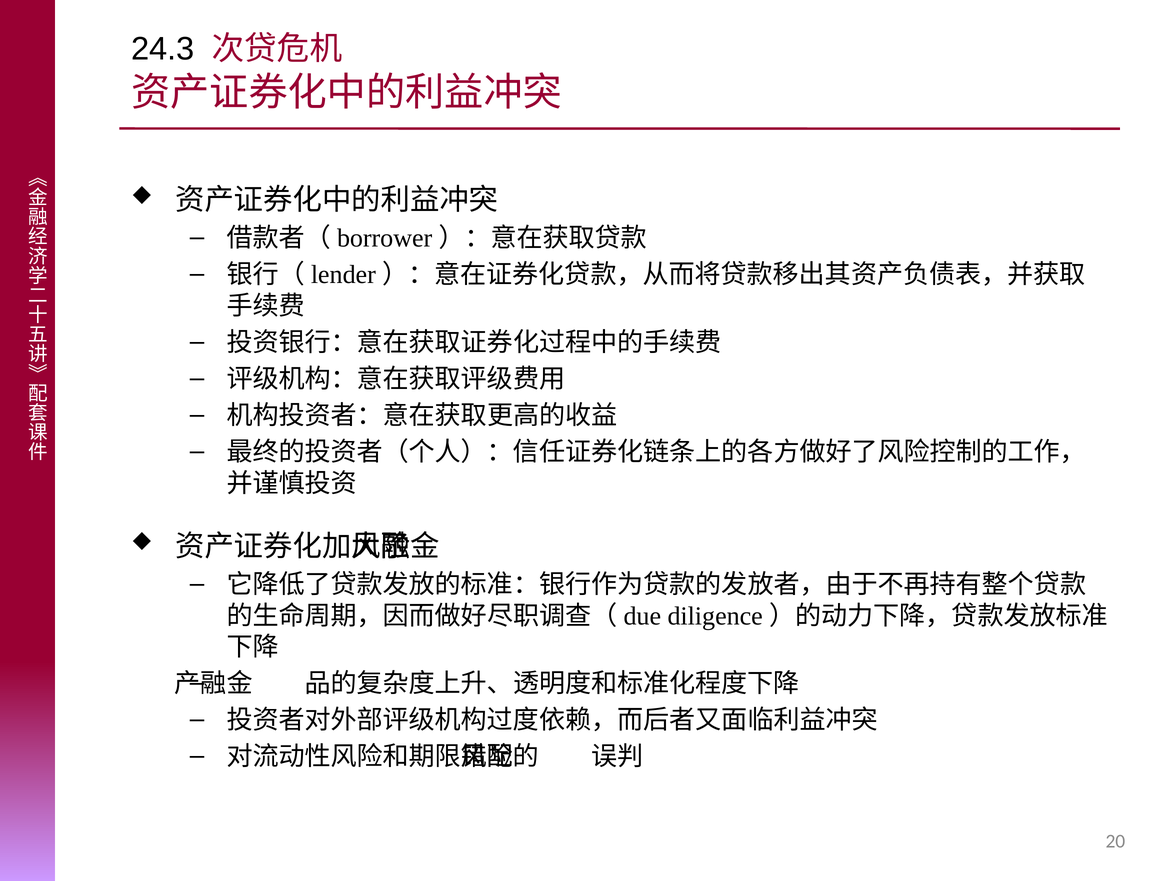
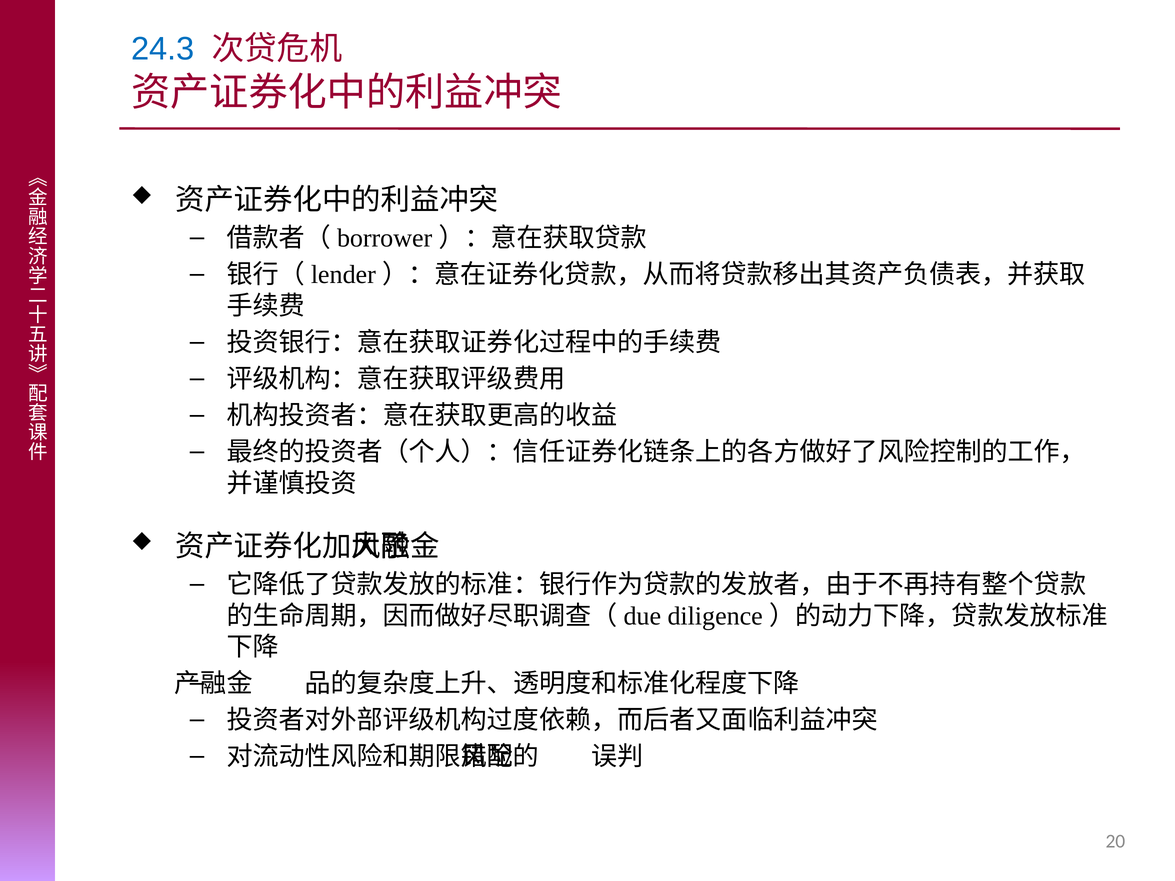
24.3 colour: black -> blue (163, 49)
